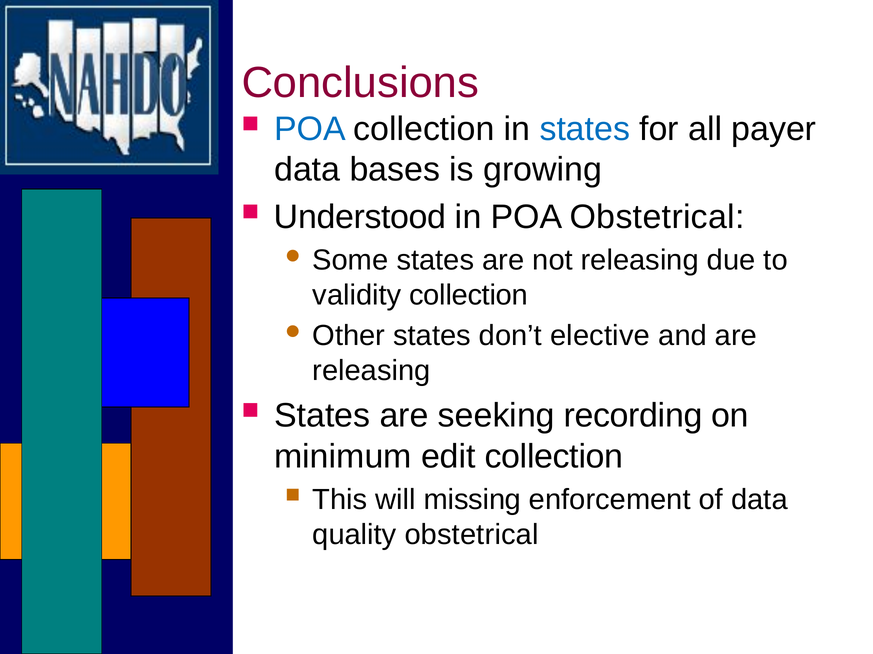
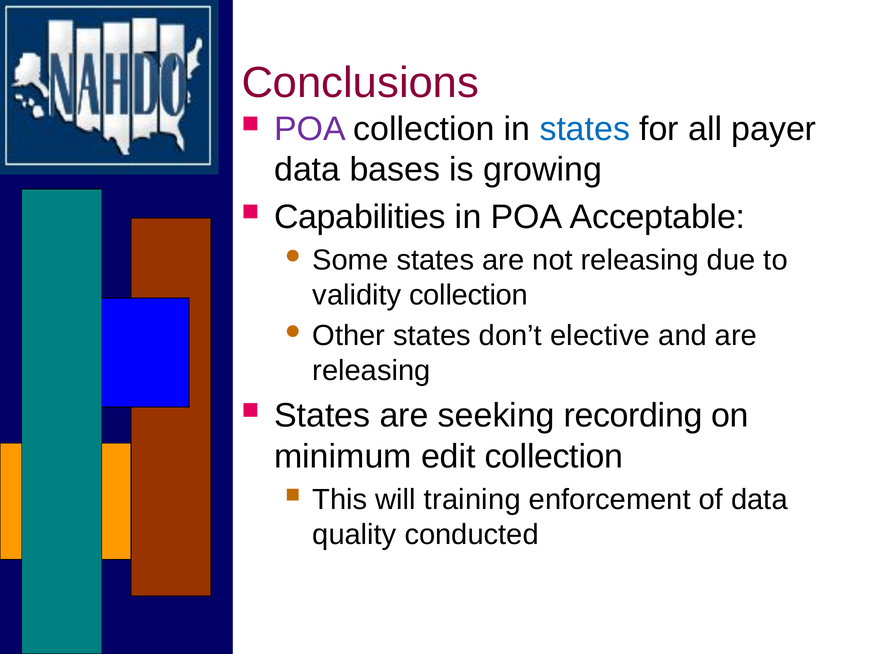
POA colour: blue -> purple (310, 129)
Understood: Understood -> Capabilities (360, 217)
POA Obstetrical: Obstetrical -> Acceptable (657, 217)
missing: missing -> training (472, 500)
quality obstetrical: obstetrical -> conducted (472, 535)
